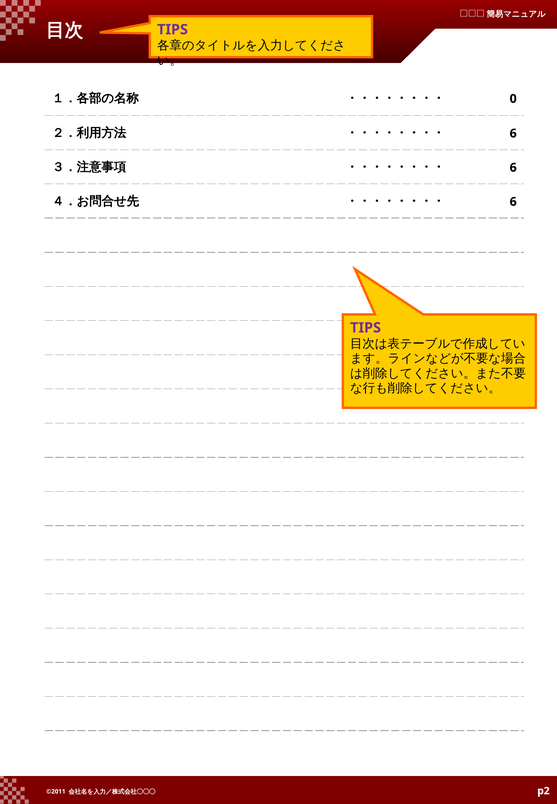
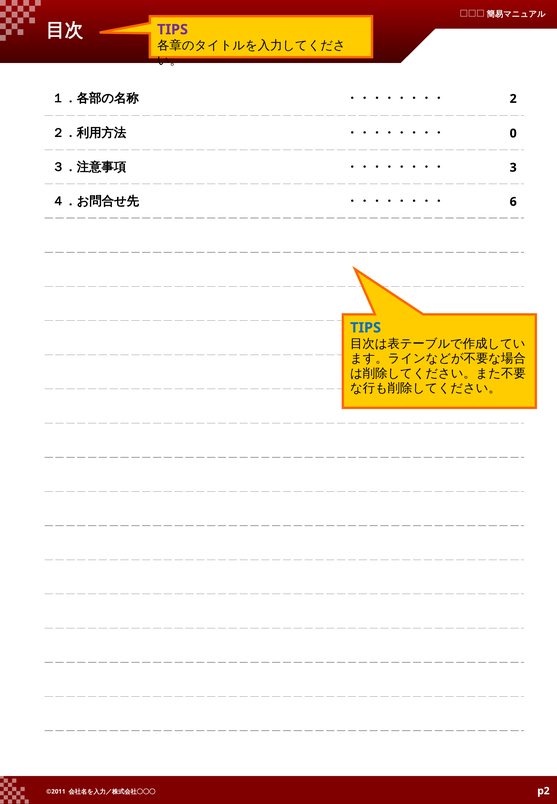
0: 0 -> 2 (513, 99)
6: 6 -> 0 (513, 134)
6: 6 -> 3 (513, 168)
TIPS colour: purple -> blue (366, 328)
